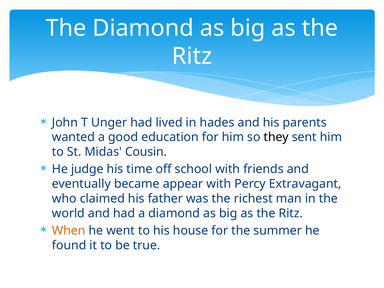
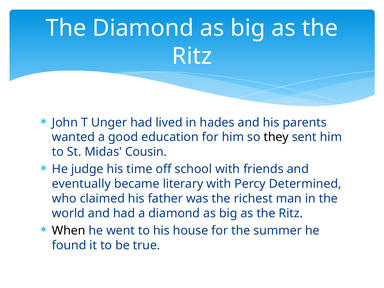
appear: appear -> literary (183, 184)
Extravagant: Extravagant -> Determined (305, 184)
When colour: orange -> black (69, 231)
